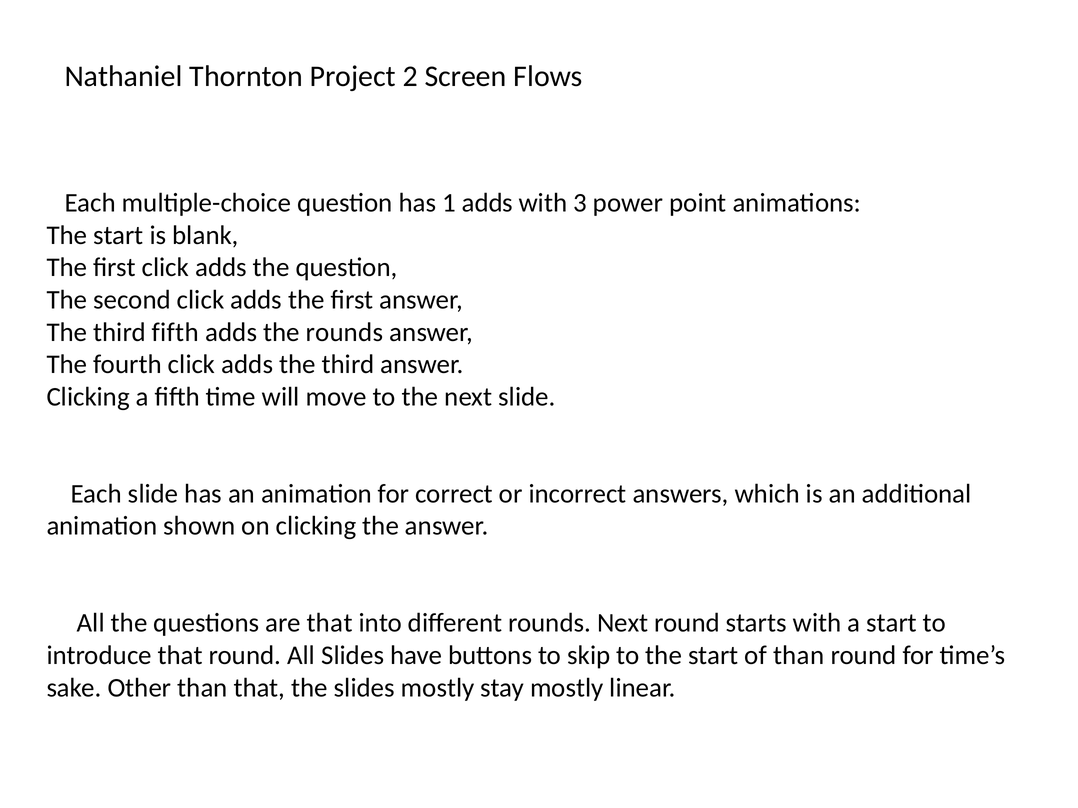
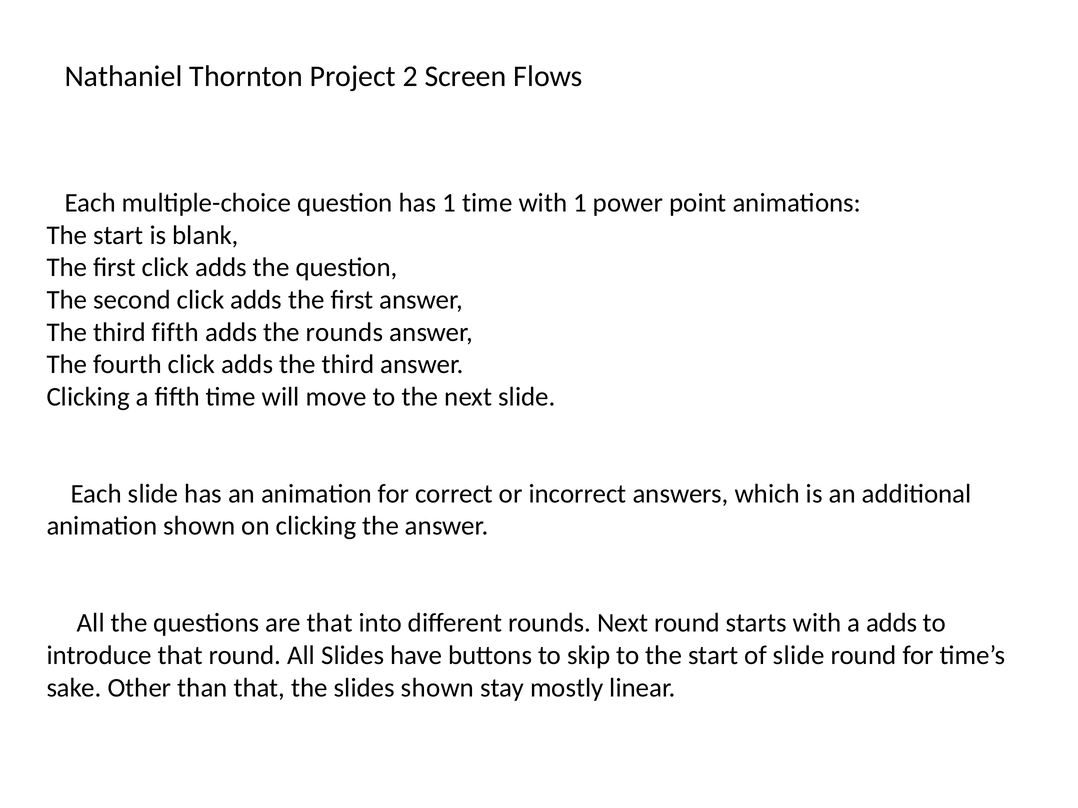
1 adds: adds -> time (487, 203)
with 3: 3 -> 1 (580, 203)
a start: start -> adds (892, 623)
of than: than -> slide (799, 656)
slides mostly: mostly -> shown (438, 688)
